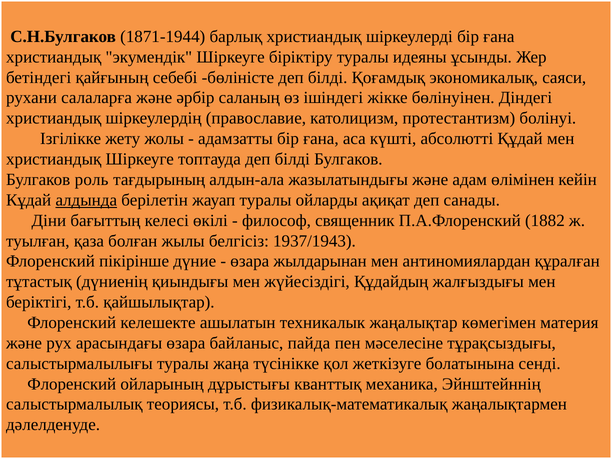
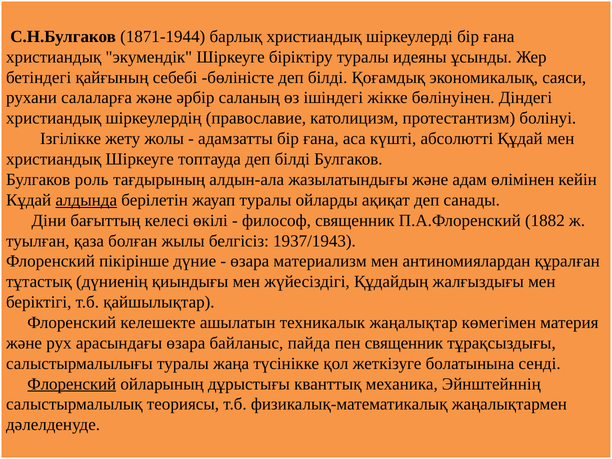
жылдарынан: жылдарынан -> материализм (320, 261)
пен мәселесіне: мәселесіне -> священник (404, 343)
Флоренский underline: none -> present (72, 384)
